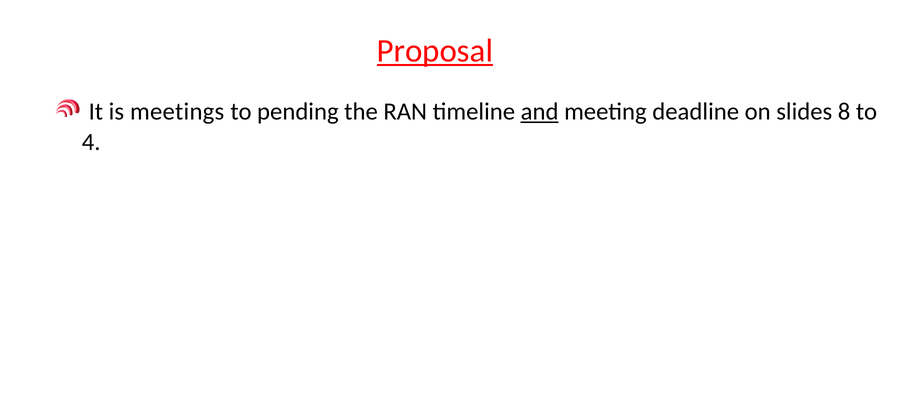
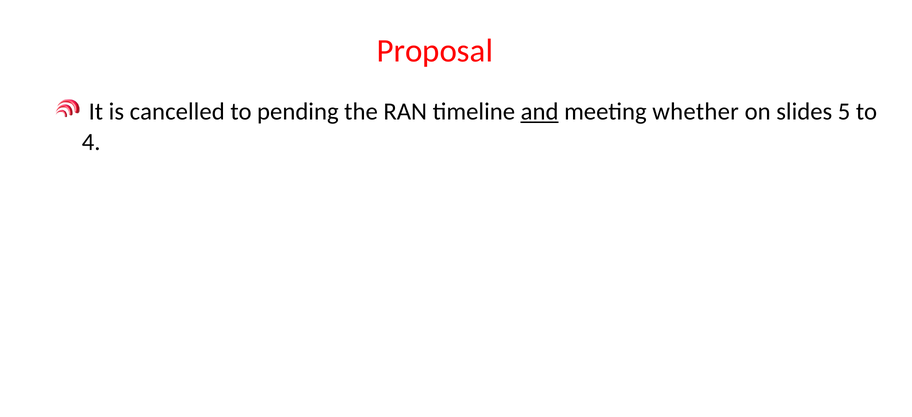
Proposal underline: present -> none (435, 51)
meetings: meetings -> cancelled (177, 112)
deadline: deadline -> whether (696, 112)
8: 8 -> 5 (844, 112)
